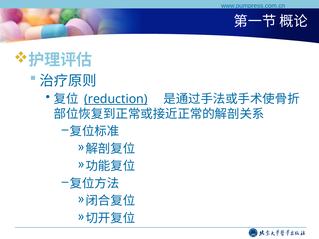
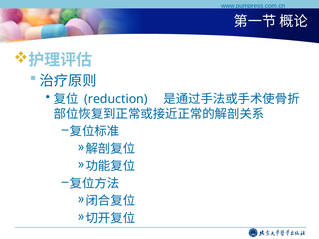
reduction underline: present -> none (116, 99)
